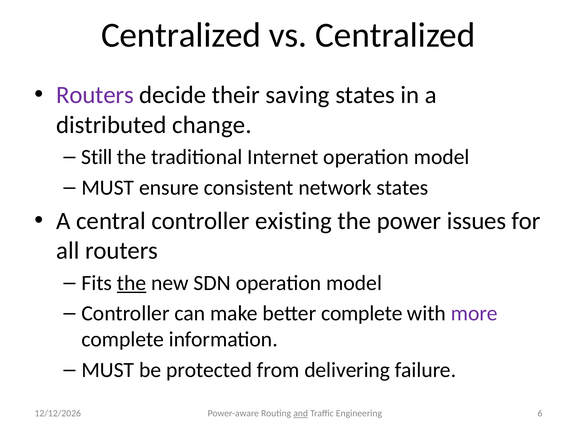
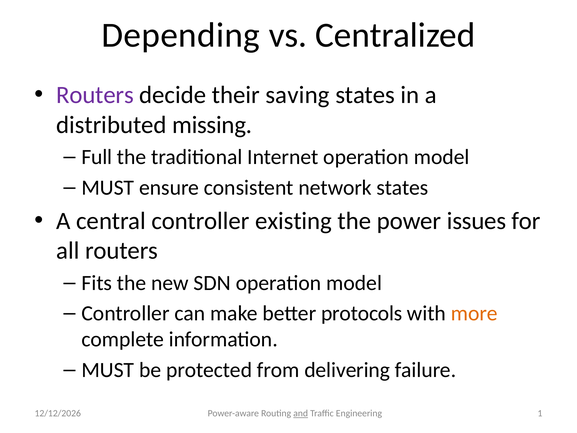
Centralized: Centralized -> Depending (181, 35)
change: change -> missing (212, 125)
Still: Still -> Full (97, 157)
the underline: present -> none (132, 283)
better complete: complete -> protocols (362, 313)
more colour: purple -> orange (474, 313)
6: 6 -> 1 (540, 413)
